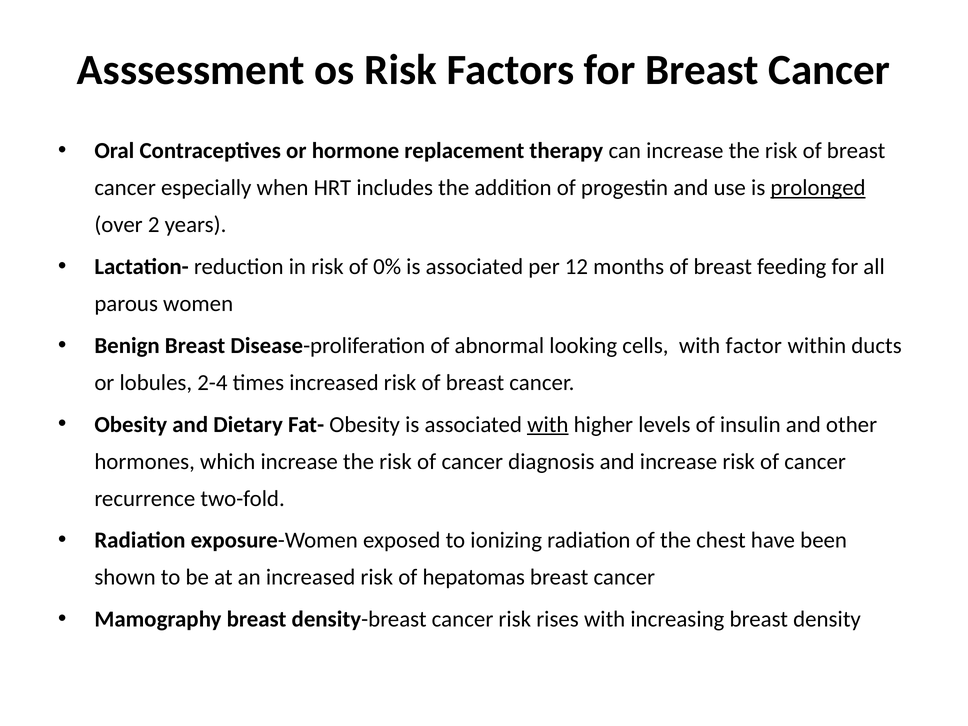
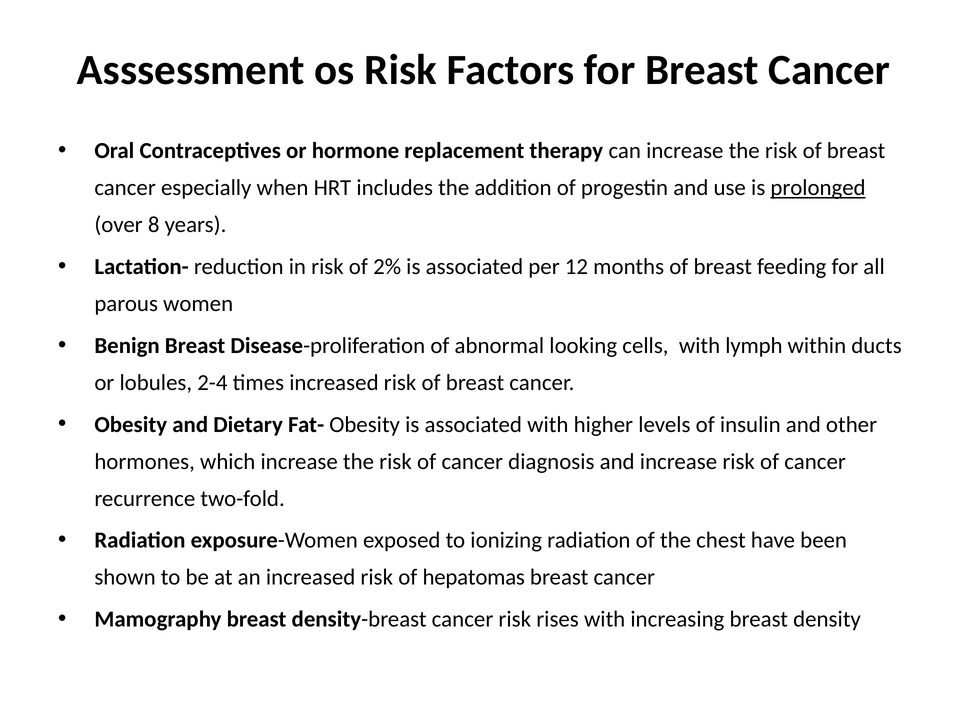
2: 2 -> 8 (154, 225)
0%: 0% -> 2% (387, 267)
factor: factor -> lymph (754, 346)
with underline: present -> none (548, 424)
